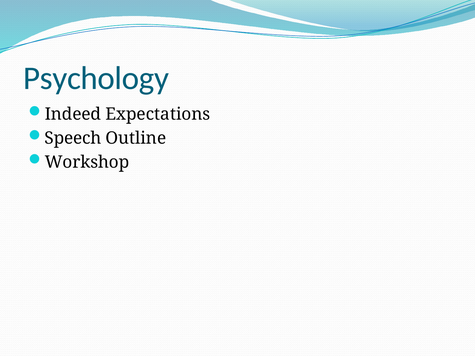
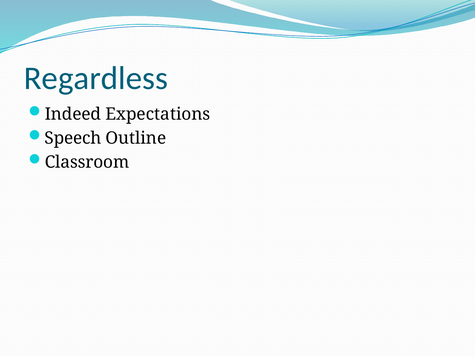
Psychology: Psychology -> Regardless (96, 78)
Workshop: Workshop -> Classroom (87, 162)
